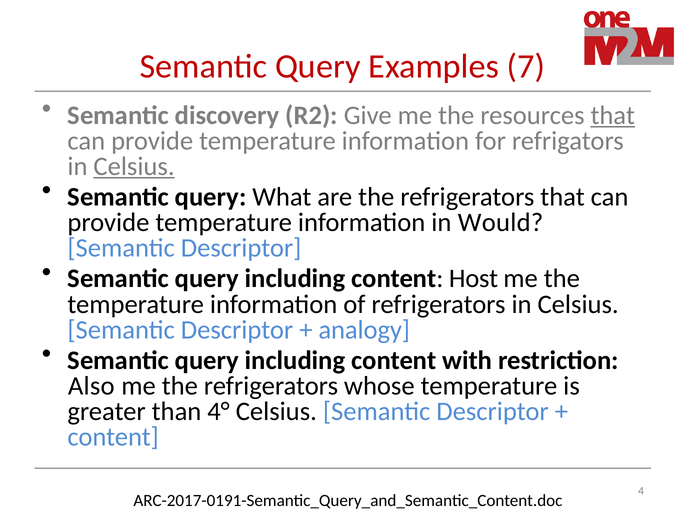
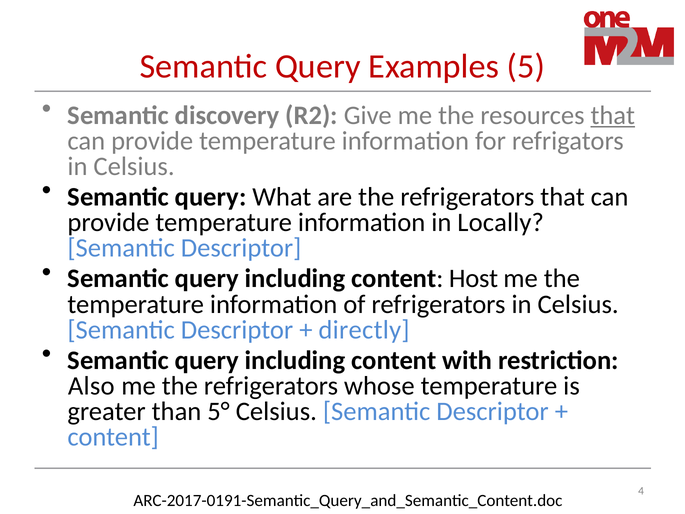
7: 7 -> 5 (526, 66)
Celsius underline: present -> none (134, 166)
Would: Would -> Locally (501, 222)
analogy: analogy -> directly (364, 330)
4°: 4° -> 5° (219, 411)
